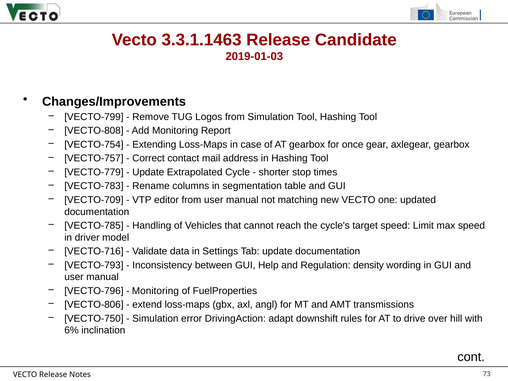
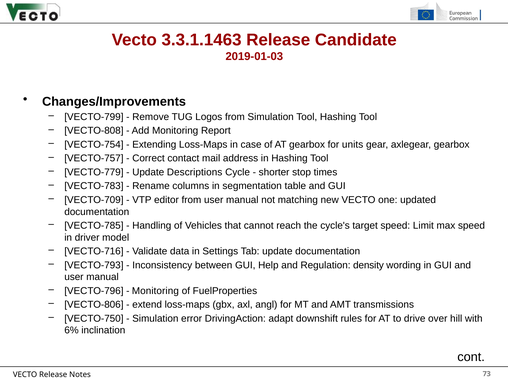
once: once -> units (353, 145)
Extrapolated: Extrapolated -> Descriptions (195, 172)
